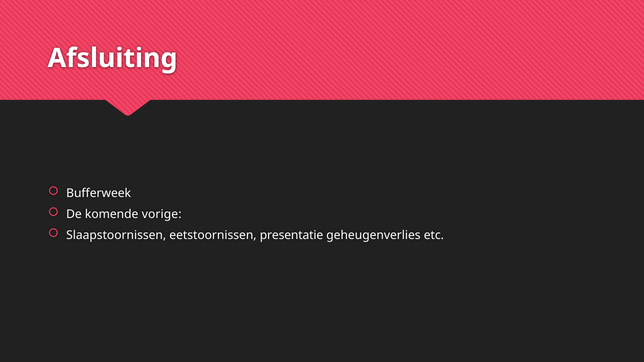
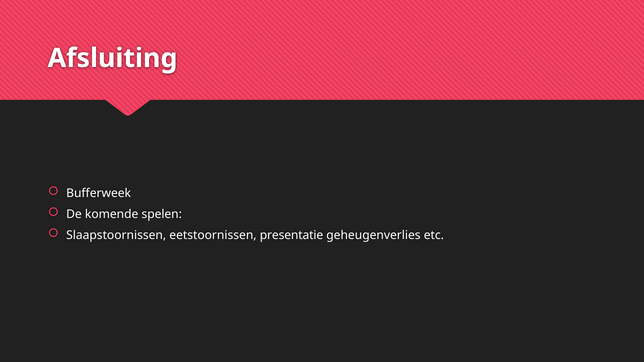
vorige: vorige -> spelen (162, 214)
